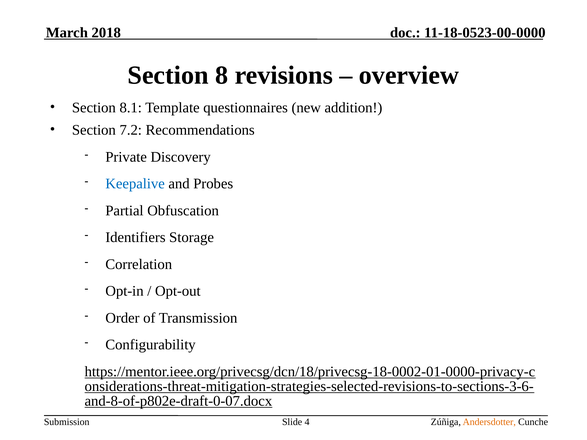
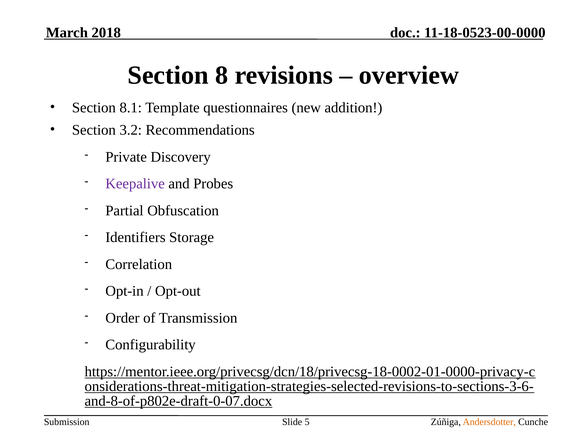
7.2: 7.2 -> 3.2 (131, 130)
Keepalive colour: blue -> purple (135, 184)
4: 4 -> 5 (307, 422)
